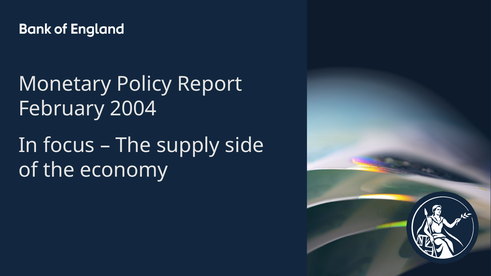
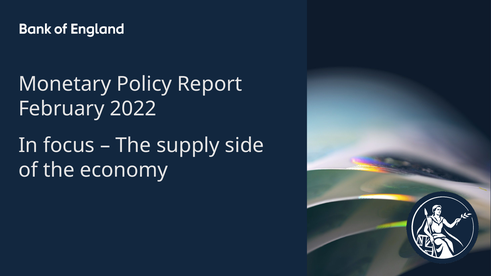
2004: 2004 -> 2022 (133, 109)
